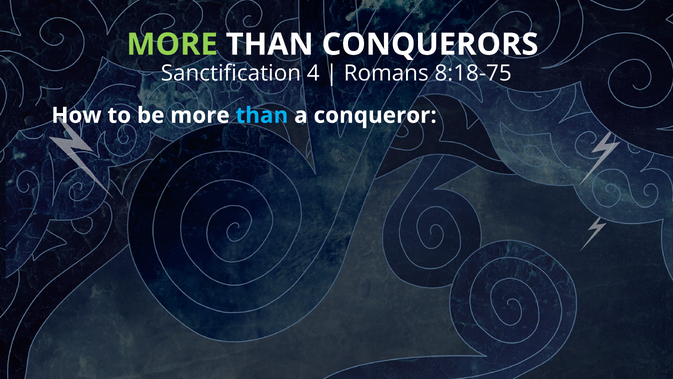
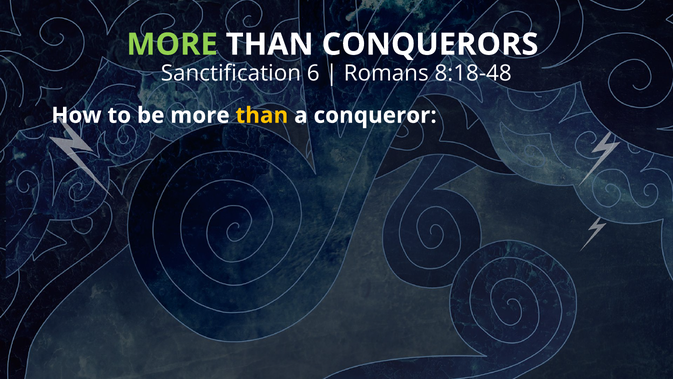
4: 4 -> 6 (313, 73)
8:18-75: 8:18-75 -> 8:18-48 (473, 73)
than colour: light blue -> yellow (262, 115)
